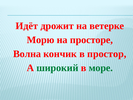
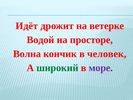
Морю: Морю -> Водой (40, 40)
простор: простор -> человек (107, 54)
море colour: green -> purple (101, 68)
